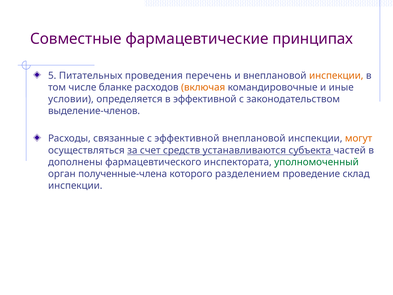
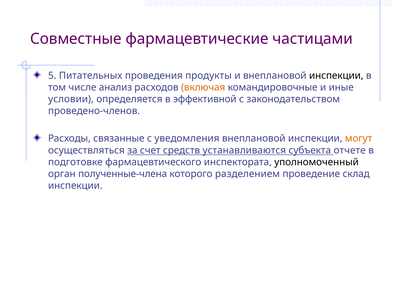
принципах: принципах -> частицами (313, 39)
перечень: перечень -> продукты (208, 75)
инспекции colour: orange -> black (336, 75)
бланке: бланке -> анализ (115, 87)
выделение-членов: выделение-членов -> проведено-членов (94, 111)
с эффективной: эффективной -> уведомления (187, 138)
частей: частей -> отчете (350, 150)
дополнены: дополнены -> подготовке (75, 162)
уполномоченный colour: green -> black (317, 162)
